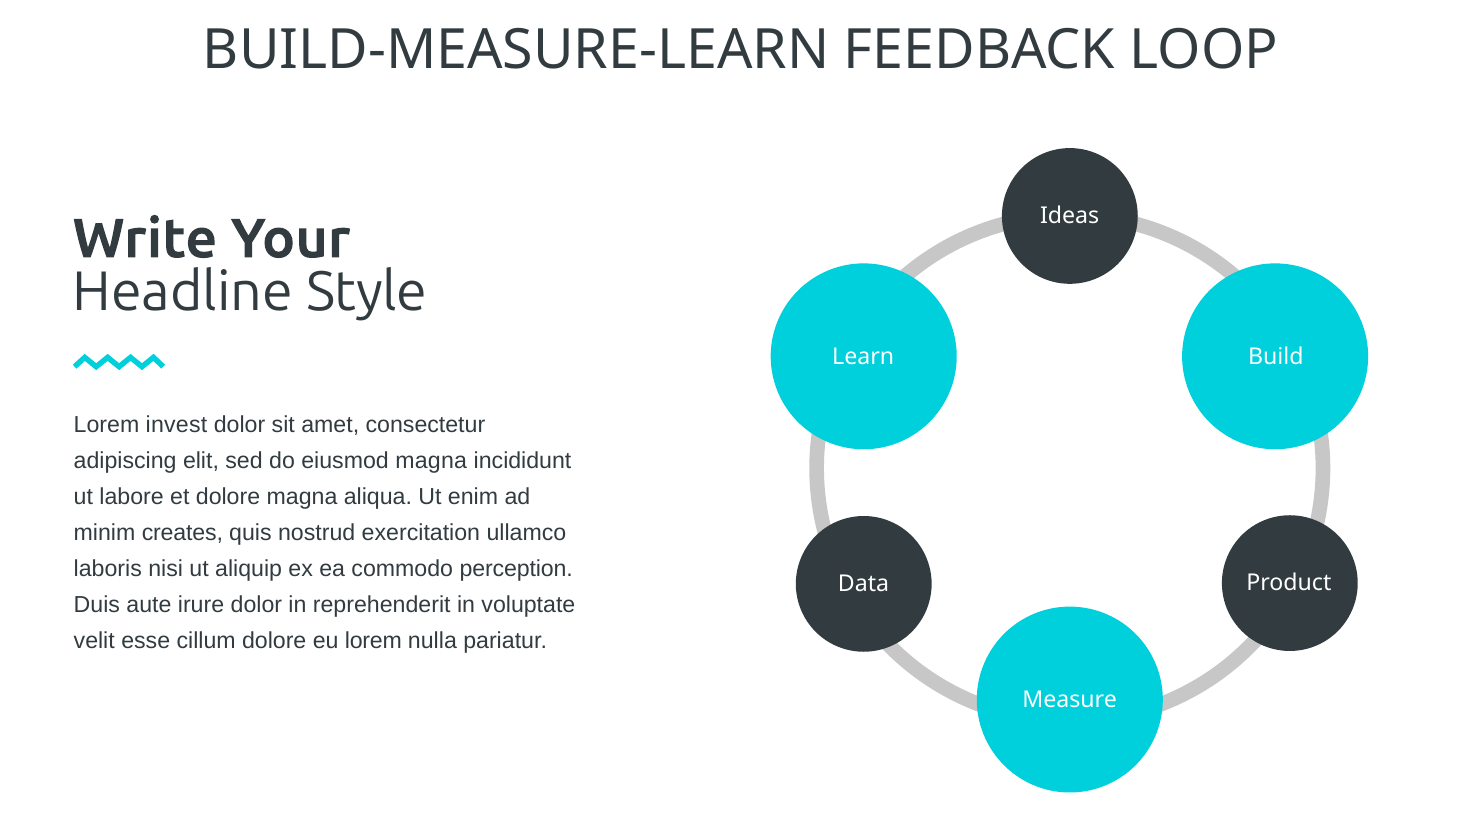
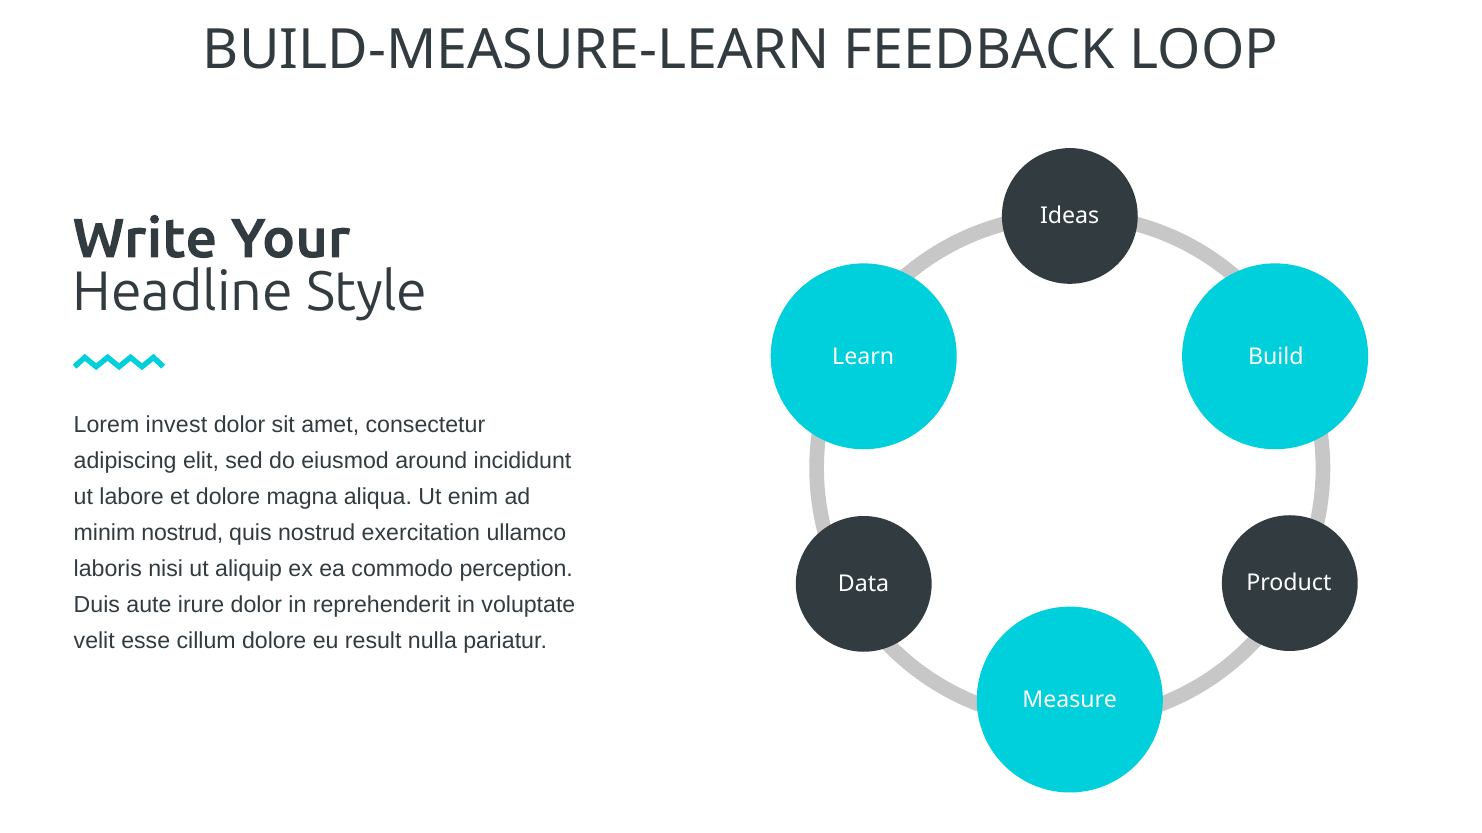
eiusmod magna: magna -> around (431, 461)
minim creates: creates -> nostrud (182, 533)
eu lorem: lorem -> result (373, 642)
